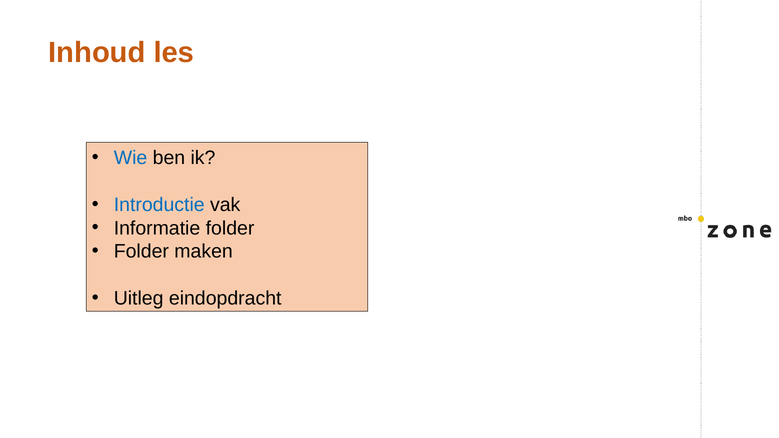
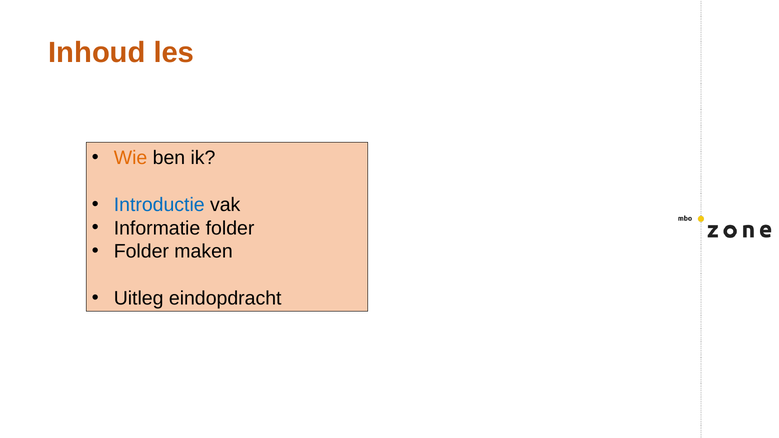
Wie colour: blue -> orange (131, 158)
